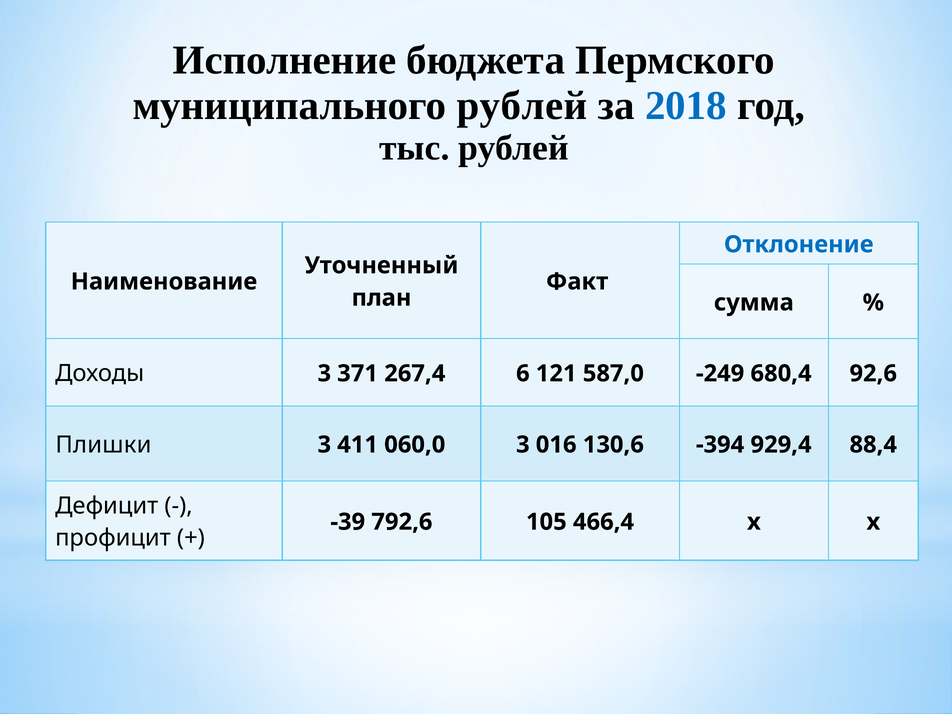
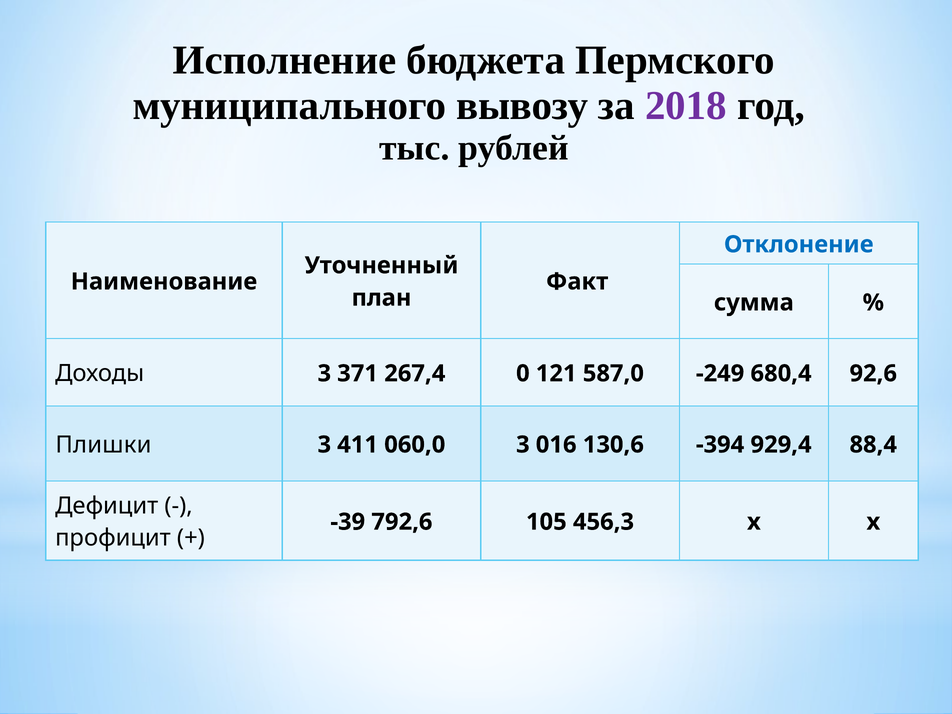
муниципального рублей: рублей -> вывозу (522, 106)
2018 colour: blue -> purple (686, 106)
6: 6 -> 0 (523, 373)
466,4: 466,4 -> 456,3 (603, 522)
